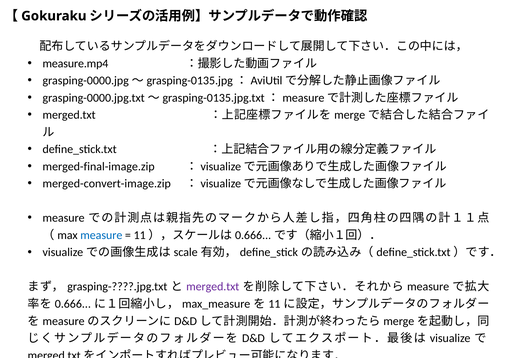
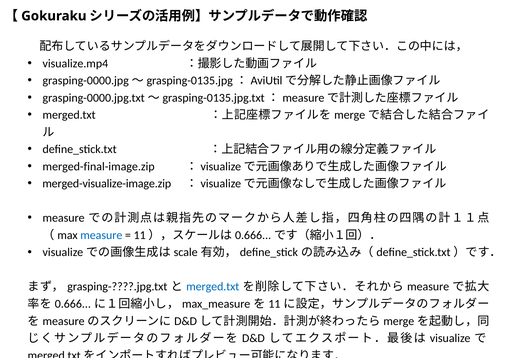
measure.mp4: measure.mp4 -> visualize.mp4 (75, 63)
merged-convert-image.zip: merged-convert-image.zip -> merged-visualize-image.zip (107, 184)
merged.txt colour: purple -> blue (213, 287)
